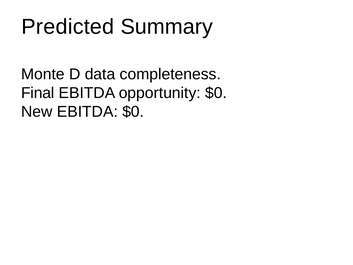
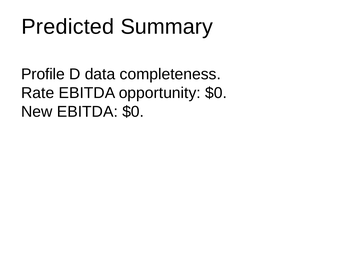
Monte: Monte -> Profile (43, 74)
Final: Final -> Rate (38, 93)
